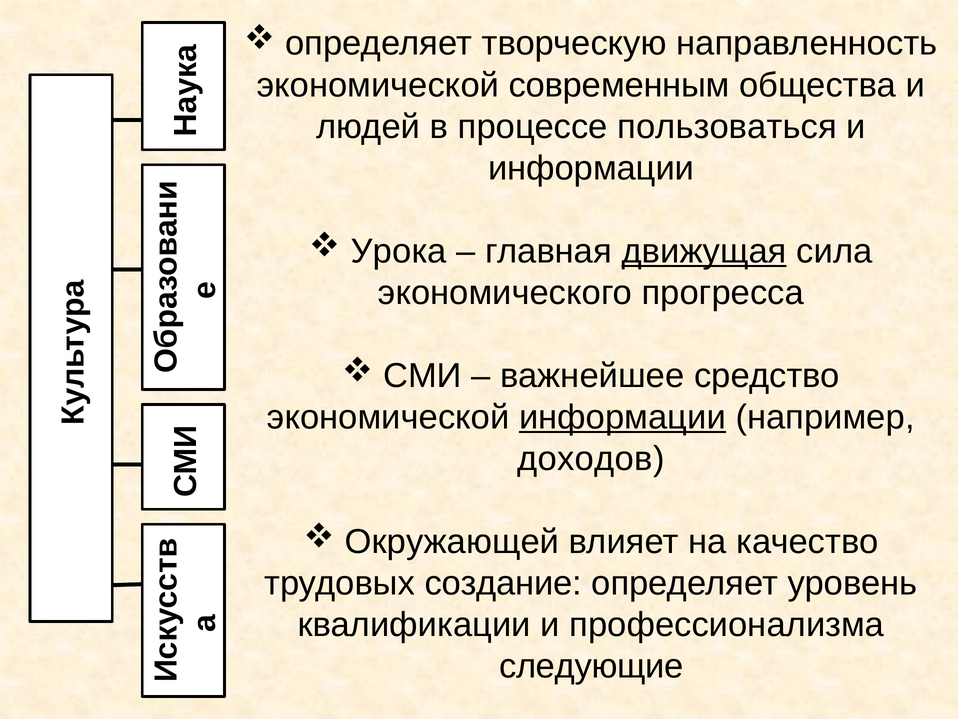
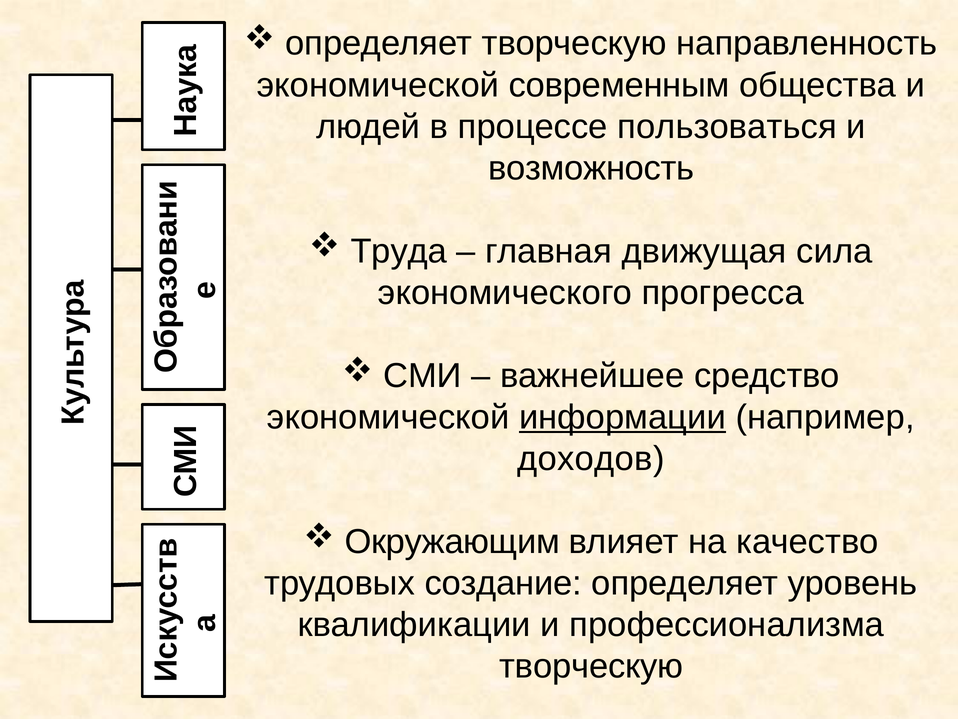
информации: информации -> возможность (591, 168)
Урока: Урока -> Труда (399, 251)
движущая underline: present -> none (704, 251)
Окружающей: Окружающей -> Окружающим (452, 541)
следующие: следующие -> творческую (591, 666)
